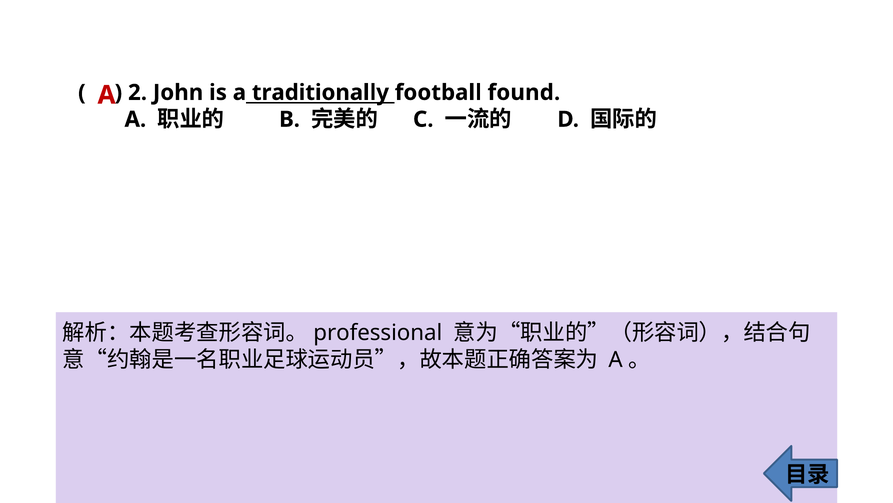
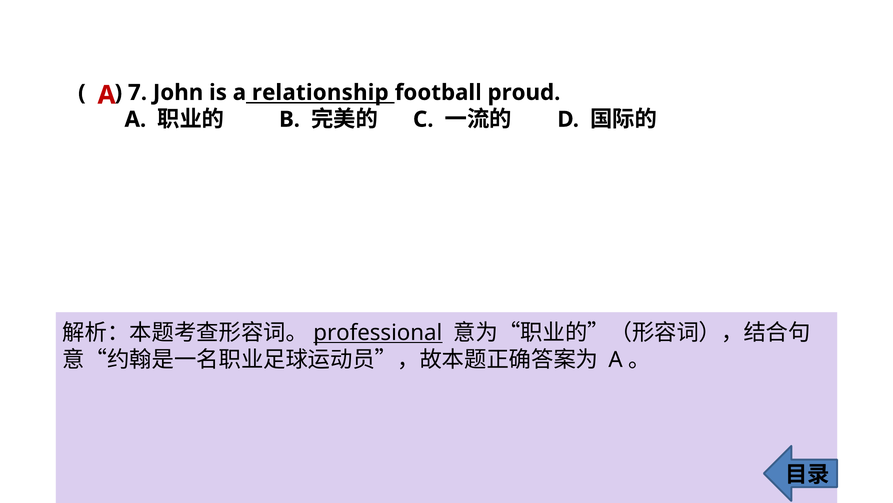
2: 2 -> 7 (138, 92)
traditionally: traditionally -> relationship (320, 92)
found: found -> proud (524, 92)
professional underline: none -> present (378, 332)
